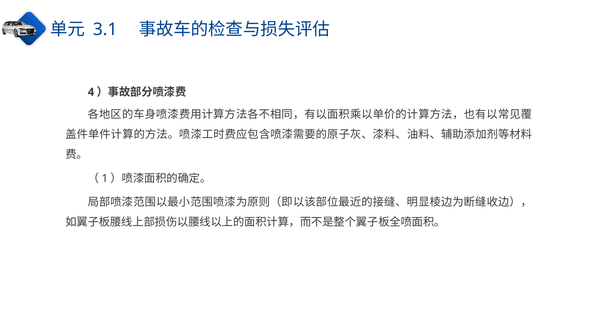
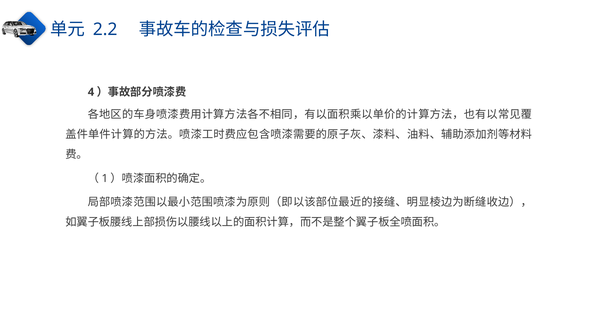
3.1: 3.1 -> 2.2 (105, 30)
